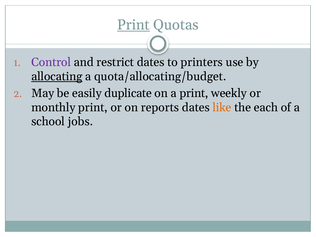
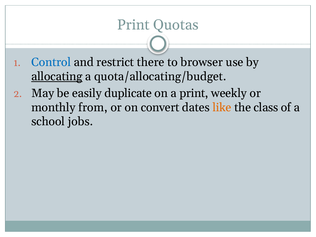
Print underline: present -> none (133, 25)
Control colour: purple -> blue (51, 62)
restrict dates: dates -> there (151, 62)
printers: printers -> browser (202, 62)
monthly print: print -> from (93, 107)
reports: reports -> convert (160, 107)
each: each -> class (266, 107)
